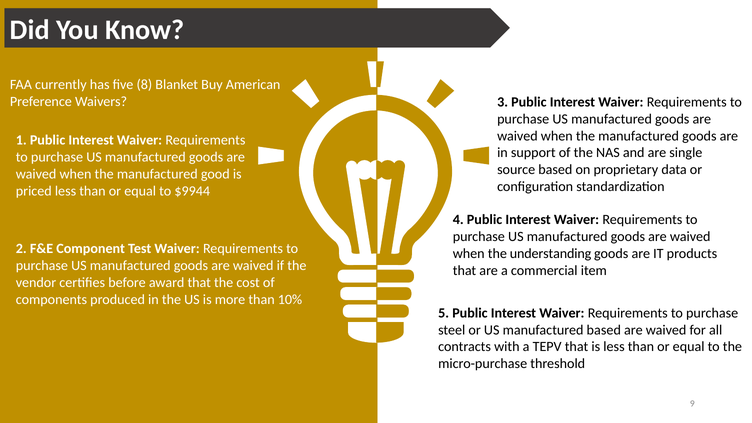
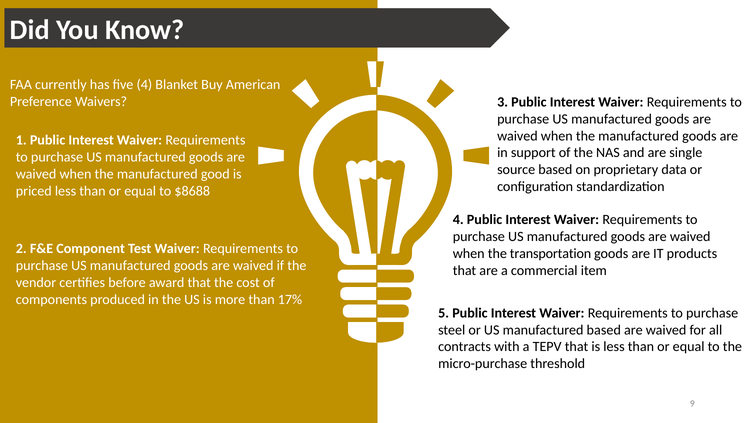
five 8: 8 -> 4 (144, 85)
$9944: $9944 -> $8688 (192, 191)
understanding: understanding -> transportation (551, 254)
10%: 10% -> 17% (290, 300)
